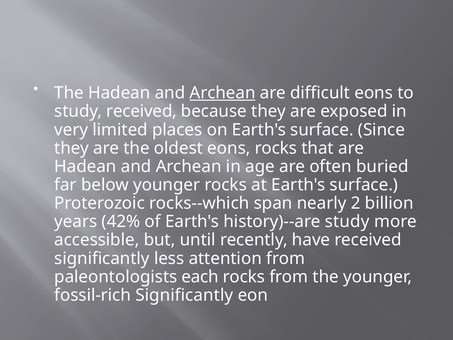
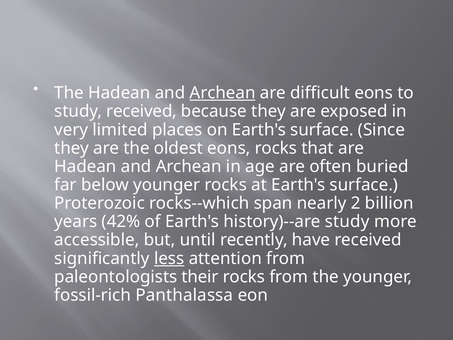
less underline: none -> present (169, 258)
each: each -> their (200, 277)
fossil-rich Significantly: Significantly -> Panthalassa (184, 295)
